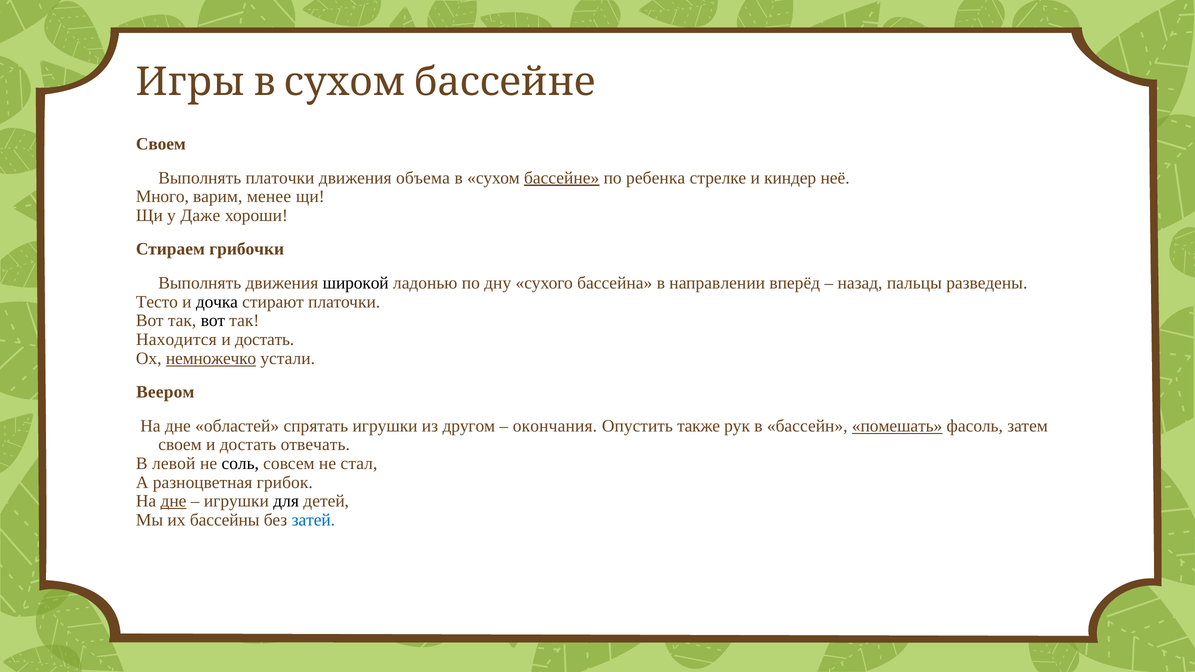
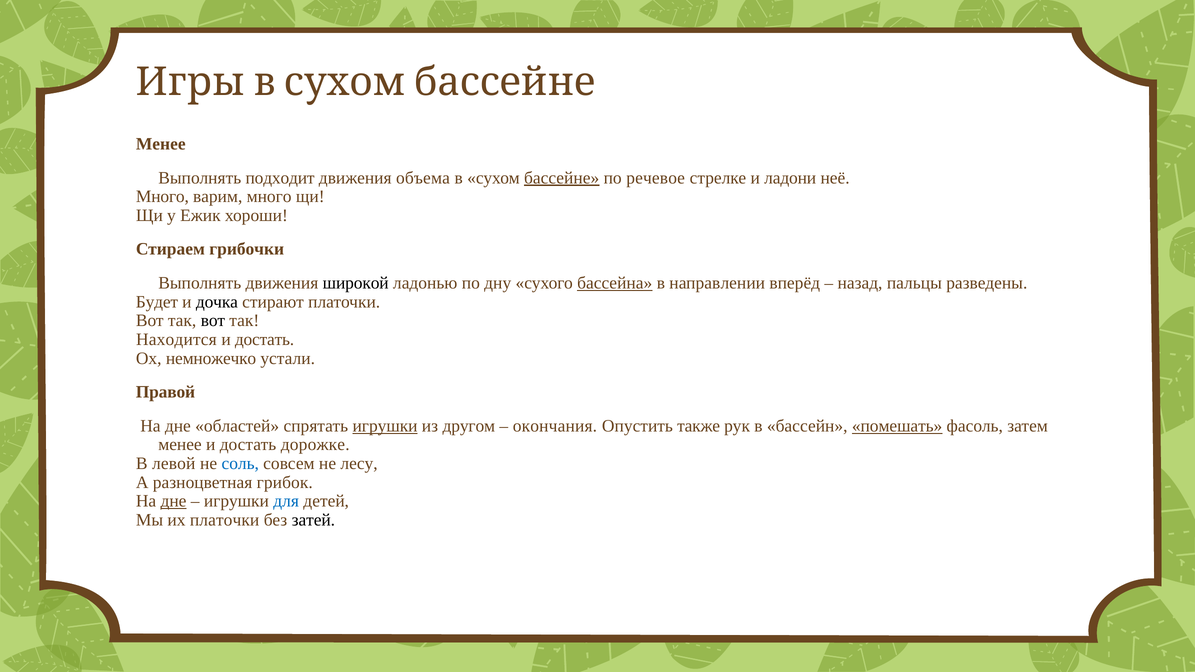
Своем: Своем -> Менее (161, 144)
Выполнять платочки: платочки -> подходит (280, 178)
ребенка: ребенка -> речевое (656, 178)
киндер: киндер -> ладони (790, 178)
варим менее: менее -> много (269, 197)
Даже: Даже -> Ежик (200, 215)
бассейна underline: none -> present (615, 283)
Тесто: Тесто -> Будет (157, 302)
немножечко underline: present -> none (211, 358)
Веером: Веером -> Правой (165, 392)
игрушки underline: none -> present (385, 426)
своем: своем -> менее (180, 445)
отвечать: отвечать -> дорожке (315, 445)
соль colour: black -> blue (240, 464)
стал: стал -> лесу (359, 464)
для colour: black -> blue (286, 501)
их бассейны: бассейны -> платочки (225, 520)
затей colour: blue -> black (313, 520)
